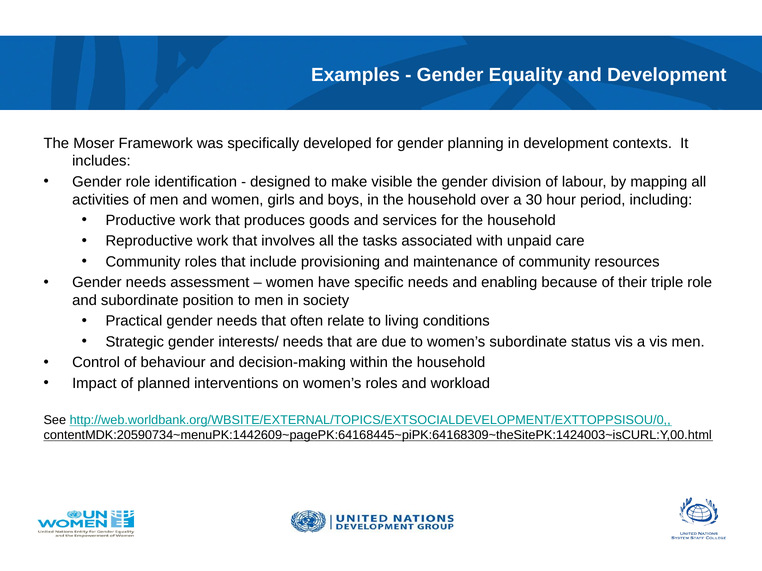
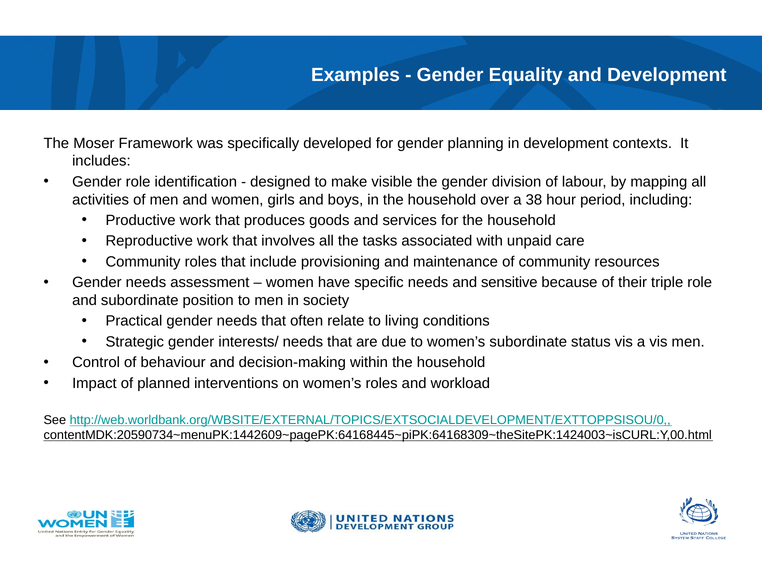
30: 30 -> 38 (534, 200)
enabling: enabling -> sensitive (509, 283)
